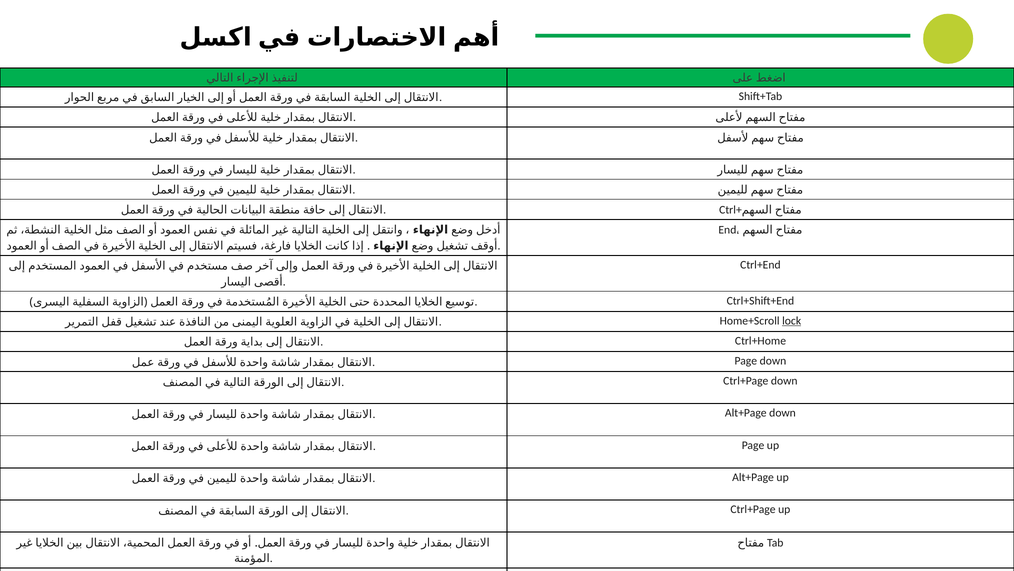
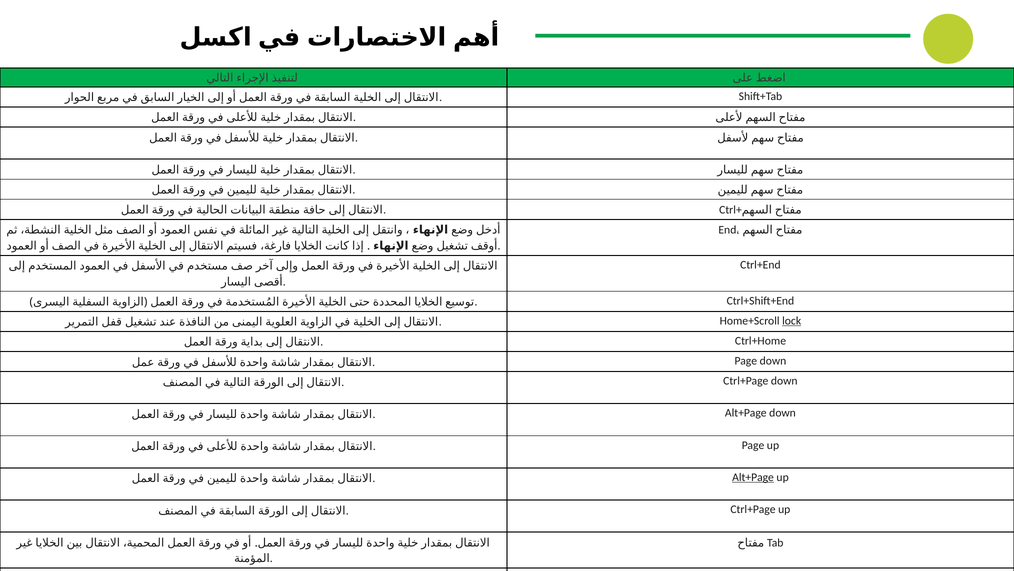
Alt+Page underline: none -> present (753, 477)
